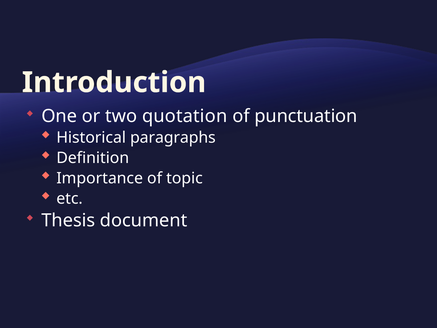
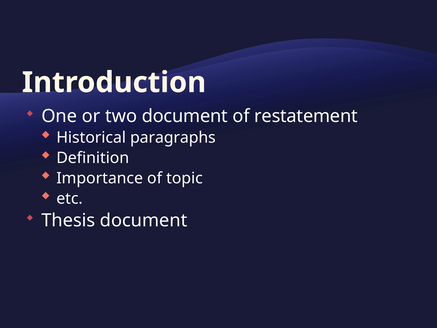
two quotation: quotation -> document (185, 116)
punctuation: punctuation -> restatement (306, 116)
